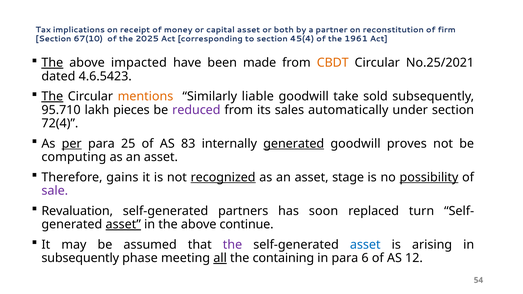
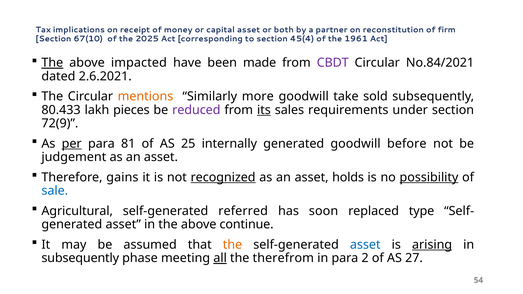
CBDT colour: orange -> purple (333, 63)
No.25/2021: No.25/2021 -> No.84/2021 (440, 63)
4.6.5423: 4.6.5423 -> 2.6.2021 (105, 76)
The underline: present -> none (52, 96)
liable: liable -> more (258, 96)
95.710: 95.710 -> 80.433 (61, 110)
its underline: none -> present (264, 110)
automatically: automatically -> requirements (348, 110)
72(4: 72(4 -> 72(9 (60, 124)
25: 25 -> 81 (128, 144)
83: 83 -> 25 (188, 144)
generated underline: present -> none (294, 144)
proves: proves -> before (407, 144)
computing: computing -> judgement (74, 157)
stage: stage -> holds (348, 177)
sale colour: purple -> blue (55, 191)
Revaluation: Revaluation -> Agricultural (77, 211)
partners: partners -> referred (243, 211)
turn: turn -> type (422, 211)
asset underline: present -> none (123, 225)
the colour: purple -> orange (232, 245)
arising underline: none -> present (432, 245)
containing: containing -> therefrom (283, 258)
6: 6 -> 2 (365, 258)
12: 12 -> 27 (414, 258)
